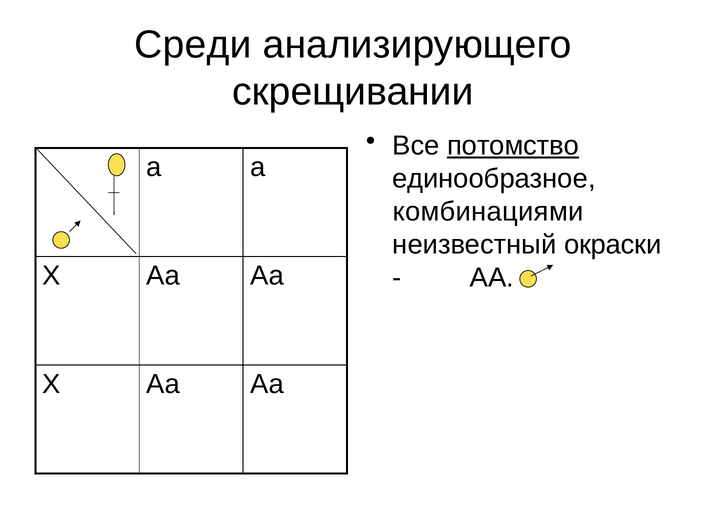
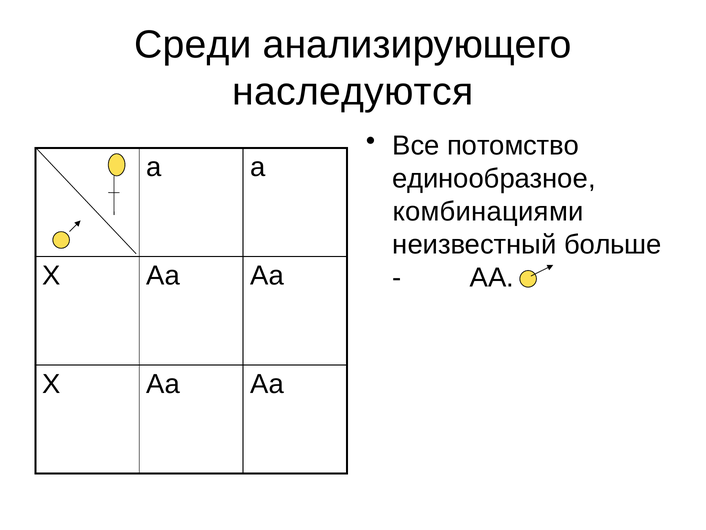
скрещивании: скрещивании -> наследуются (353, 92)
потомство underline: present -> none (513, 145)
окраски: окраски -> больше (613, 244)
